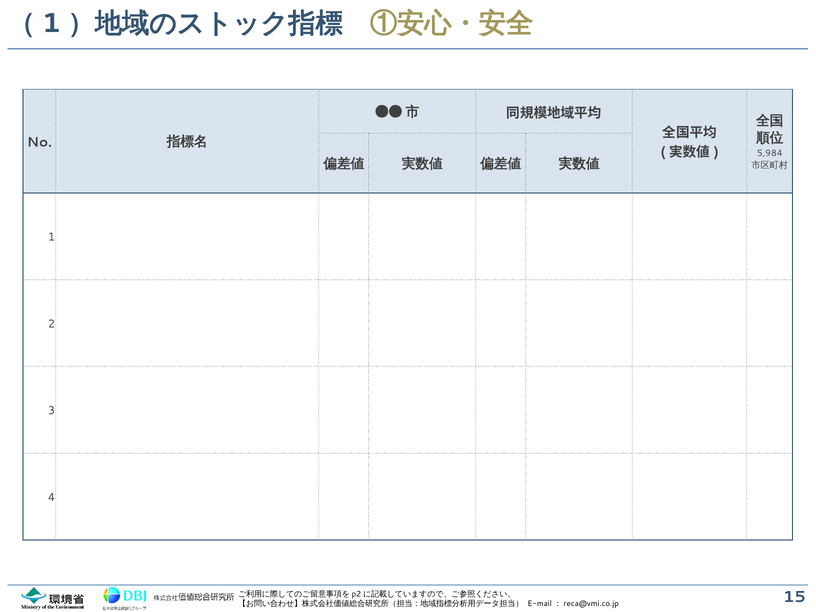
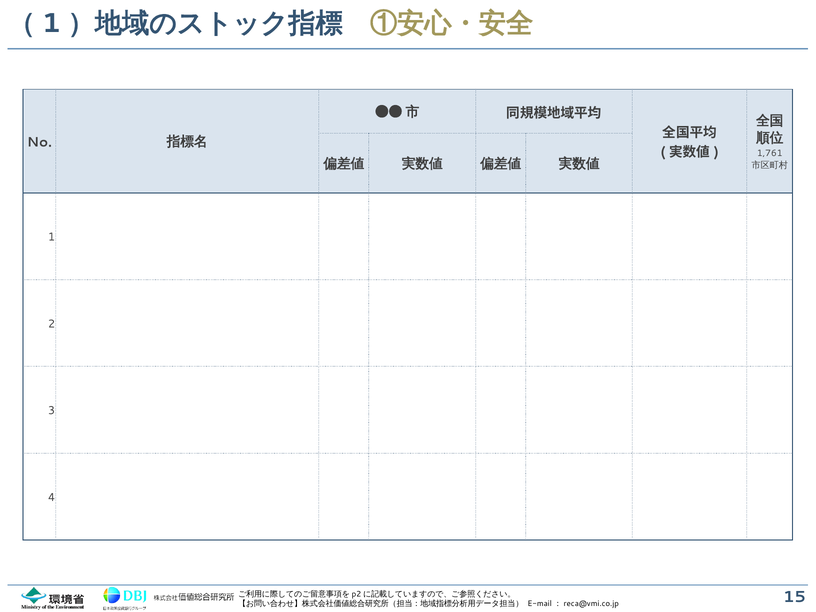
5,984: 5,984 -> 1,761 (770, 153)
